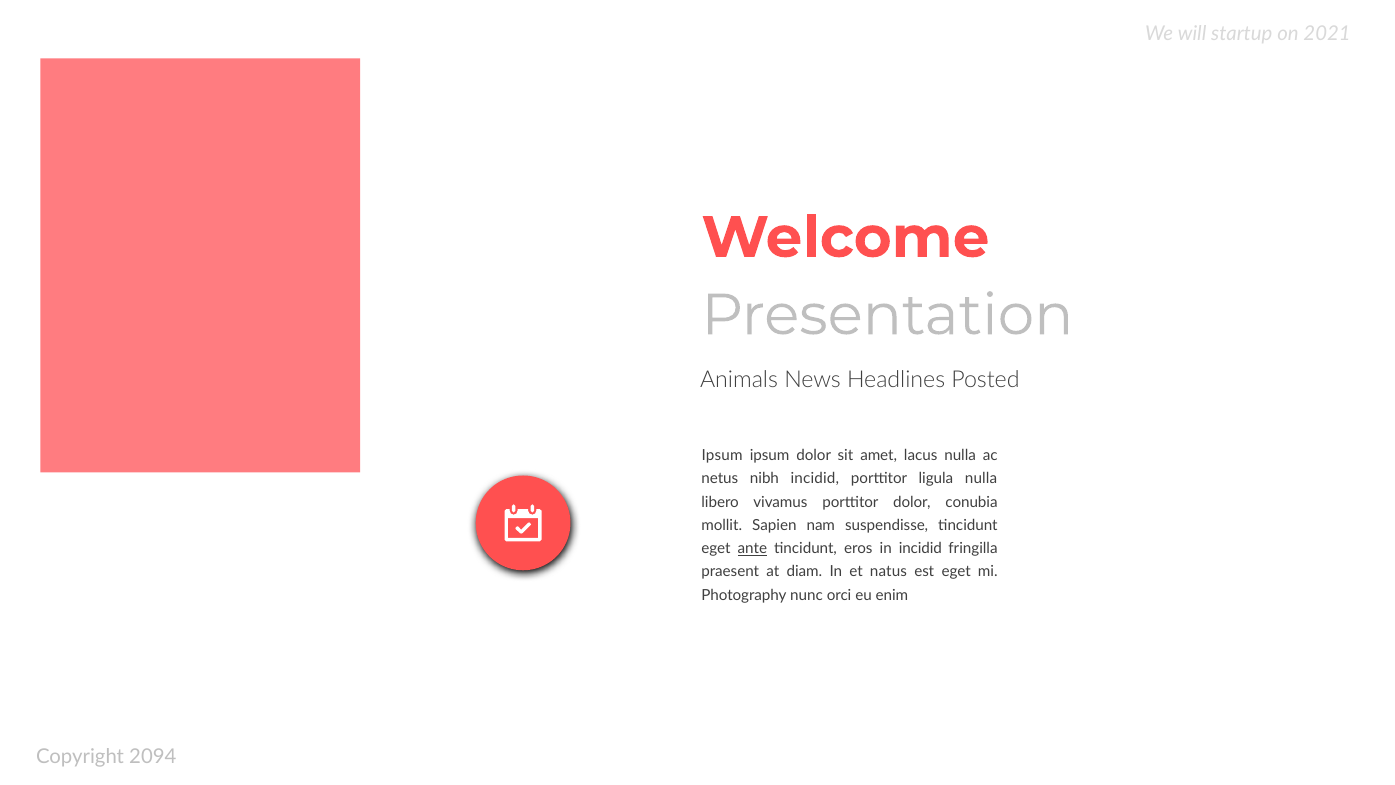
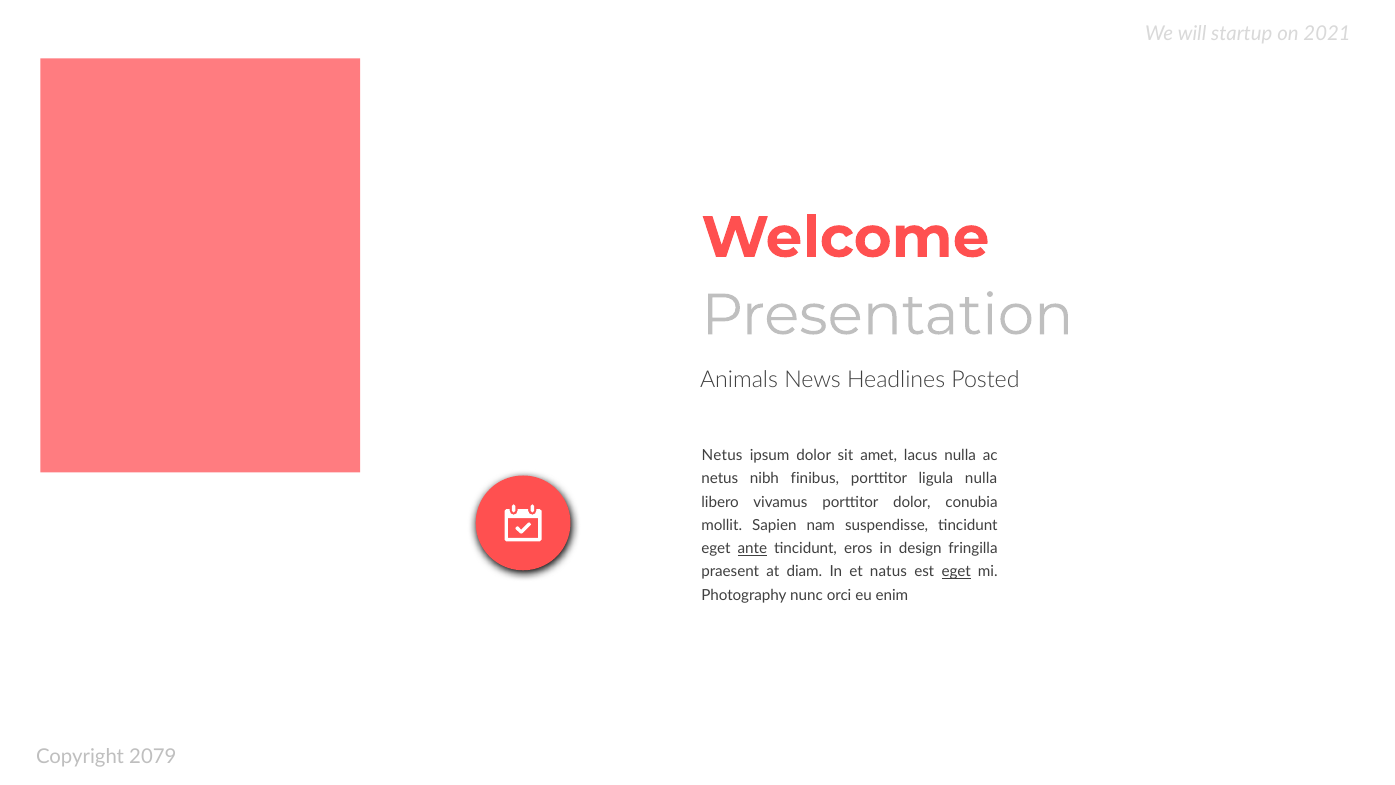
Ipsum: Ipsum -> Netus (722, 456)
nibh incidid: incidid -> finibus (815, 479)
in incidid: incidid -> design (920, 548)
eget underline: none -> present (956, 572)
2094: 2094 -> 2079 (153, 757)
